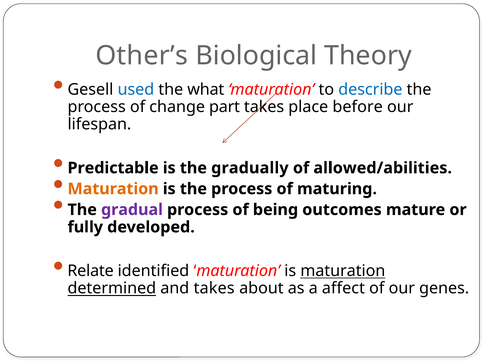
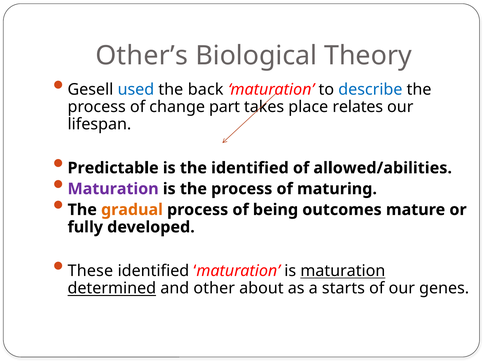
what: what -> back (206, 90)
before: before -> relates (358, 107)
the gradually: gradually -> identified (250, 168)
Maturation colour: orange -> purple (113, 189)
gradual colour: purple -> orange (132, 210)
Relate: Relate -> These (90, 271)
and takes: takes -> other (214, 288)
affect: affect -> starts (343, 288)
